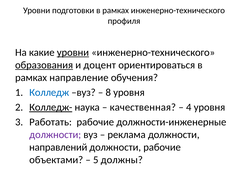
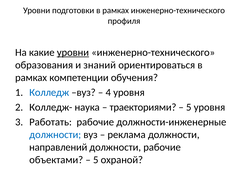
образования underline: present -> none (44, 65)
доцент: доцент -> знаний (100, 65)
направление: направление -> компетенции (79, 78)
8: 8 -> 4 (108, 92)
Колледж- underline: present -> none (51, 107)
качественная: качественная -> траекториями (143, 107)
4: 4 -> 5 (189, 107)
должности colour: purple -> blue (55, 135)
должны: должны -> охраной (122, 160)
